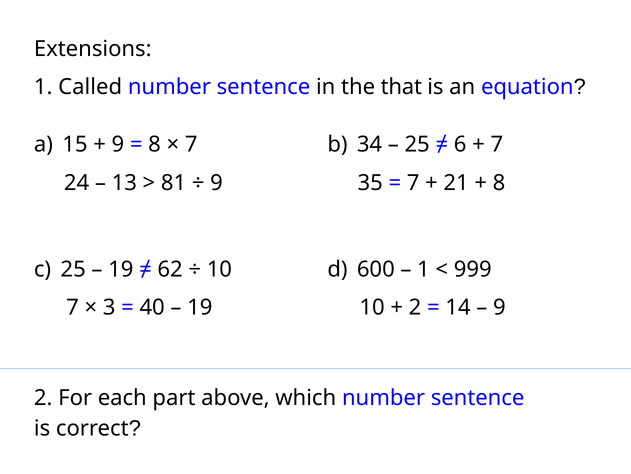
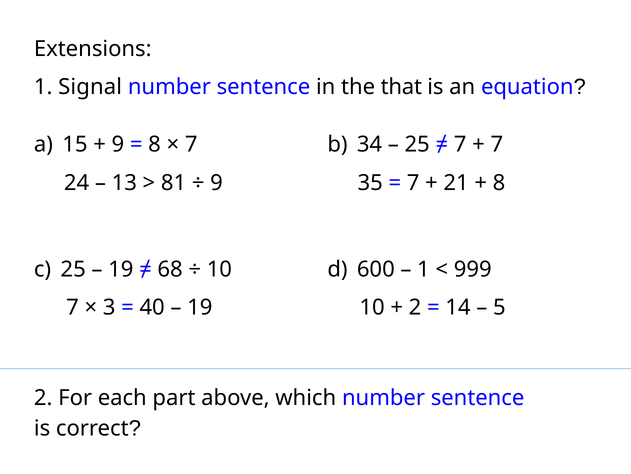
Called: Called -> Signal (90, 87)
6: 6 -> 7 (460, 144)
62: 62 -> 68 (170, 269)
9: 9 -> 5 (499, 307)
